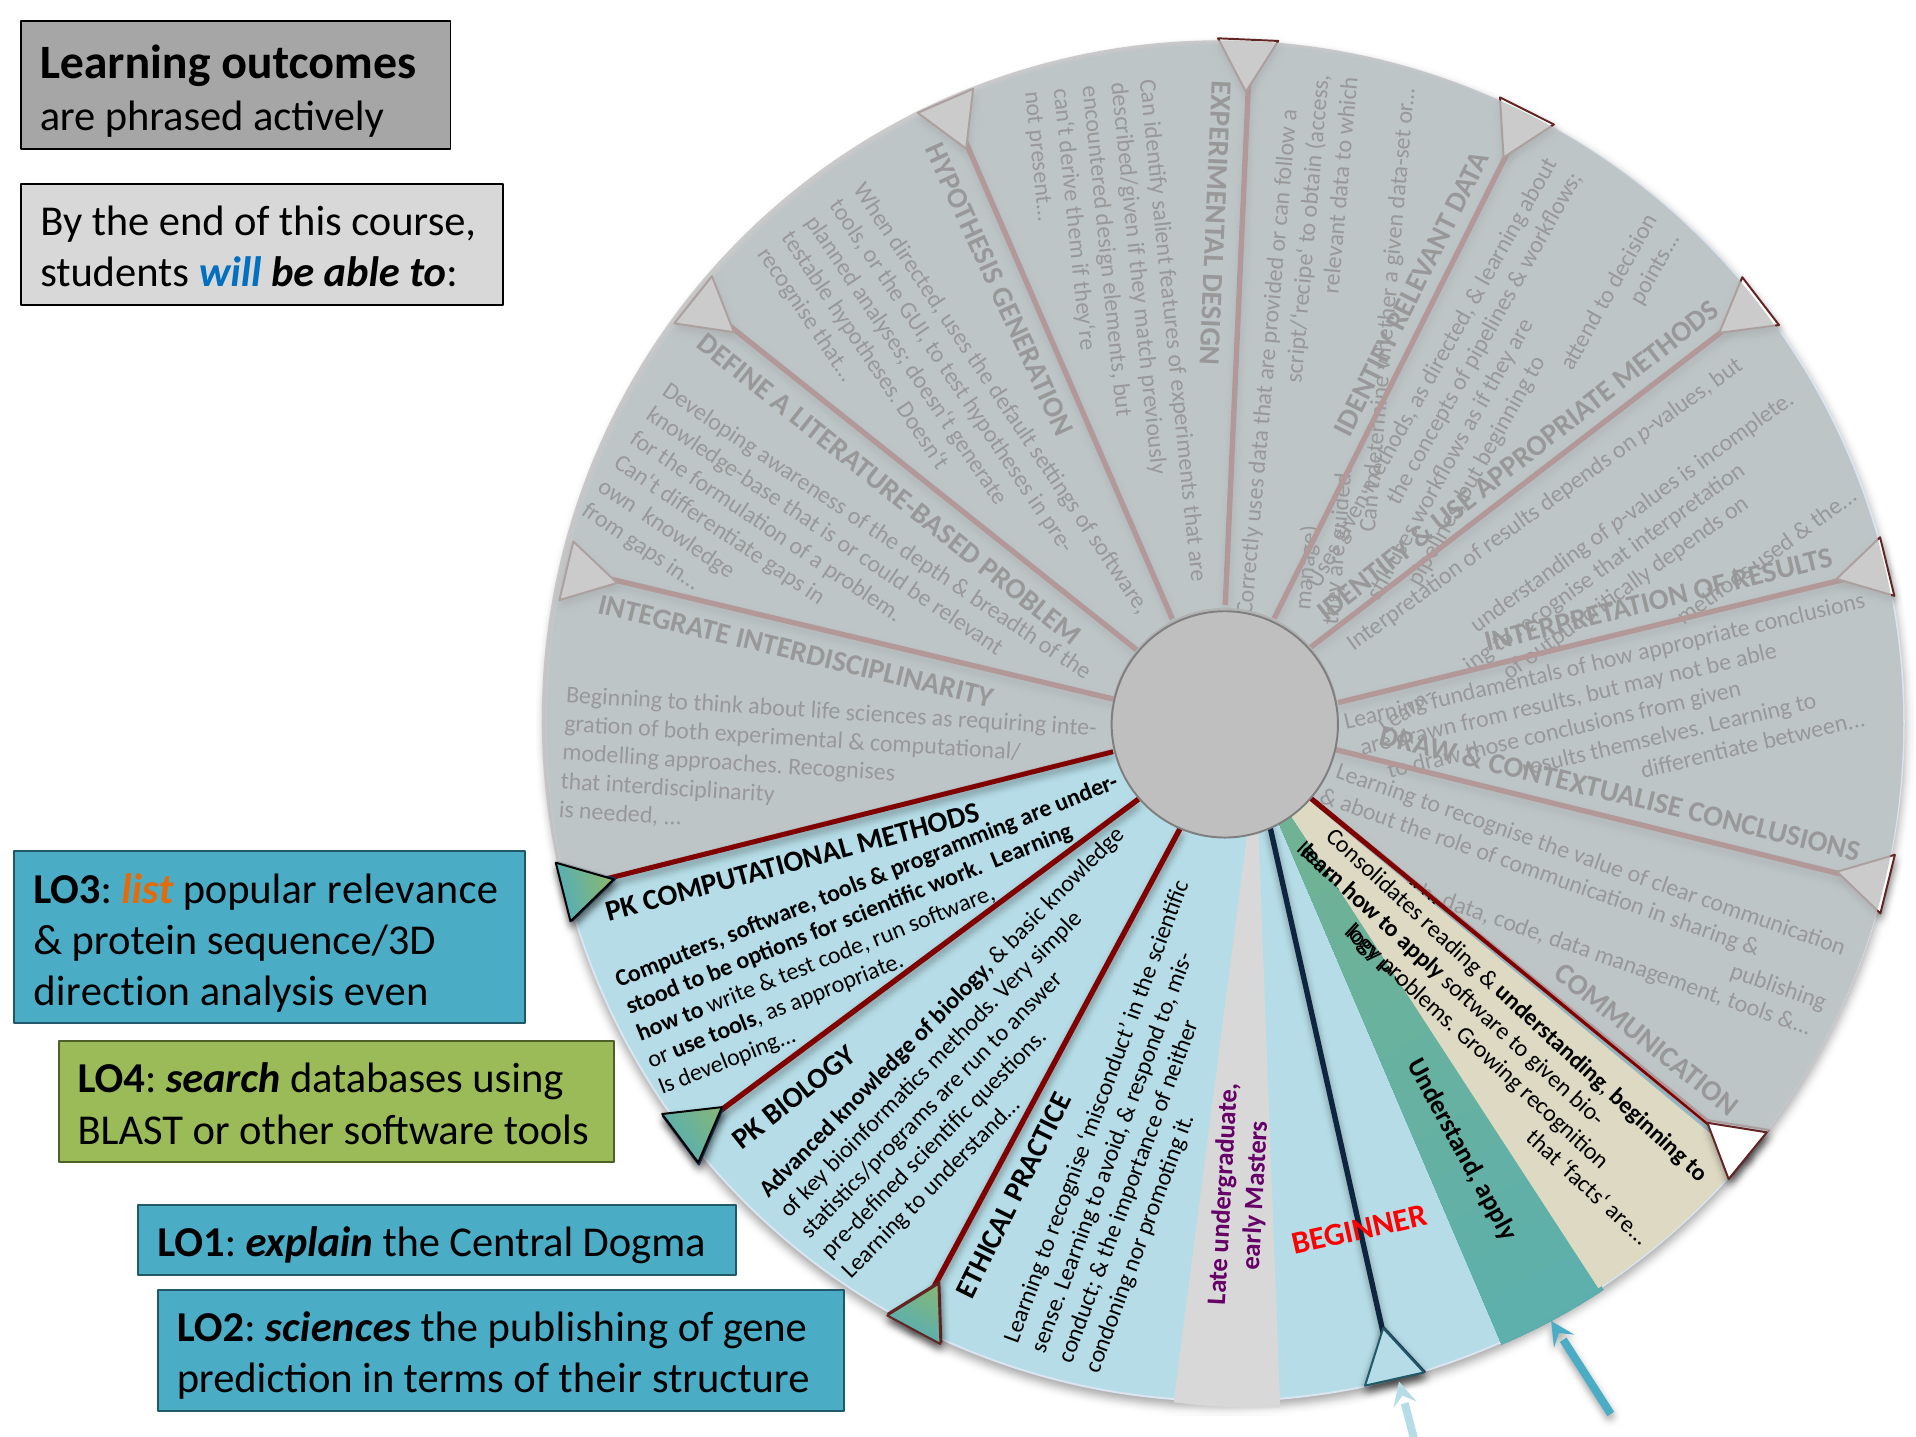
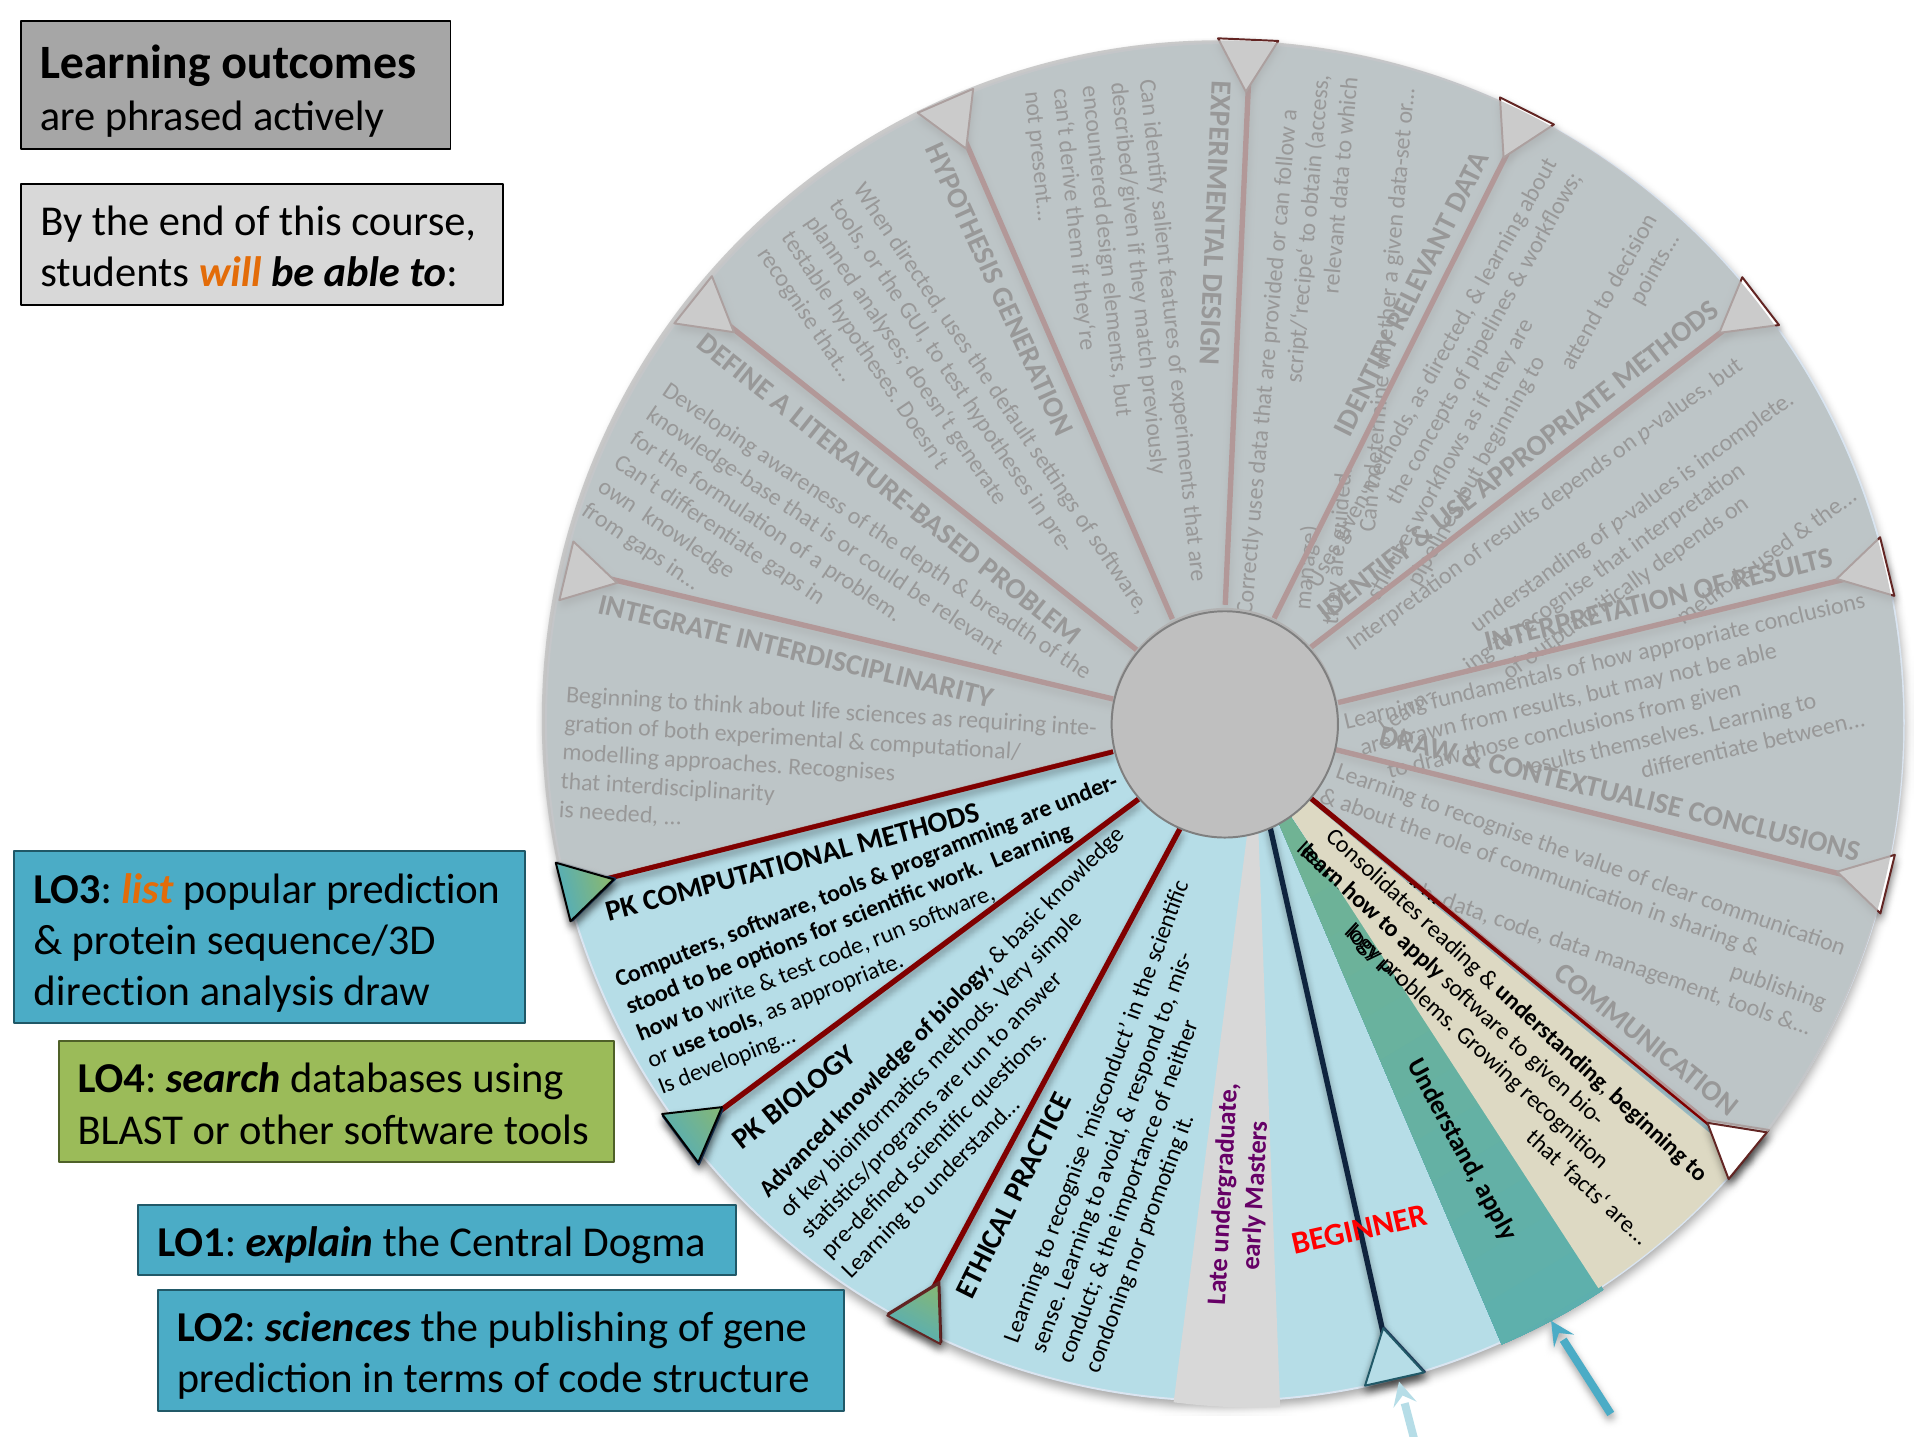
will colour: blue -> orange (230, 273)
popular relevance: relevance -> prediction (413, 889)
analysis even: even -> draw (386, 991)
of their: their -> code (600, 1379)
